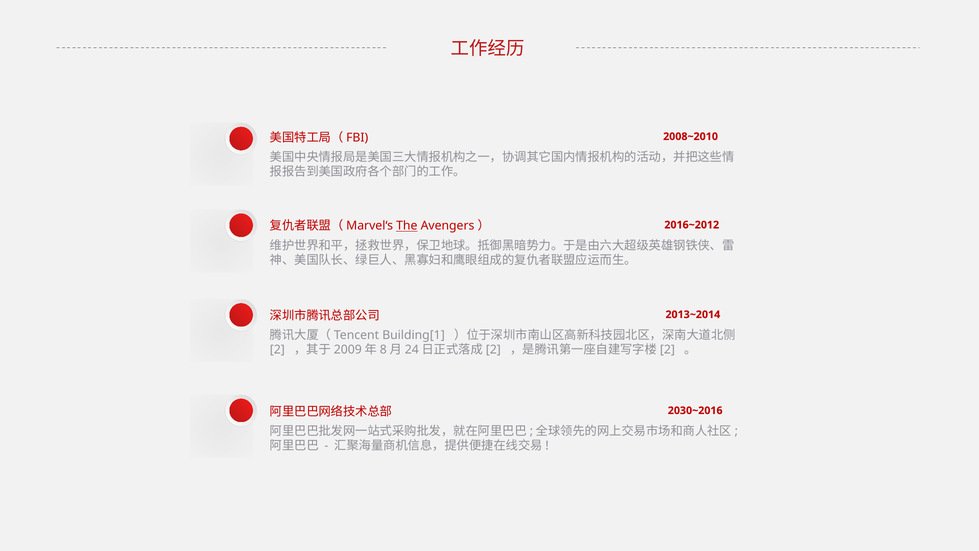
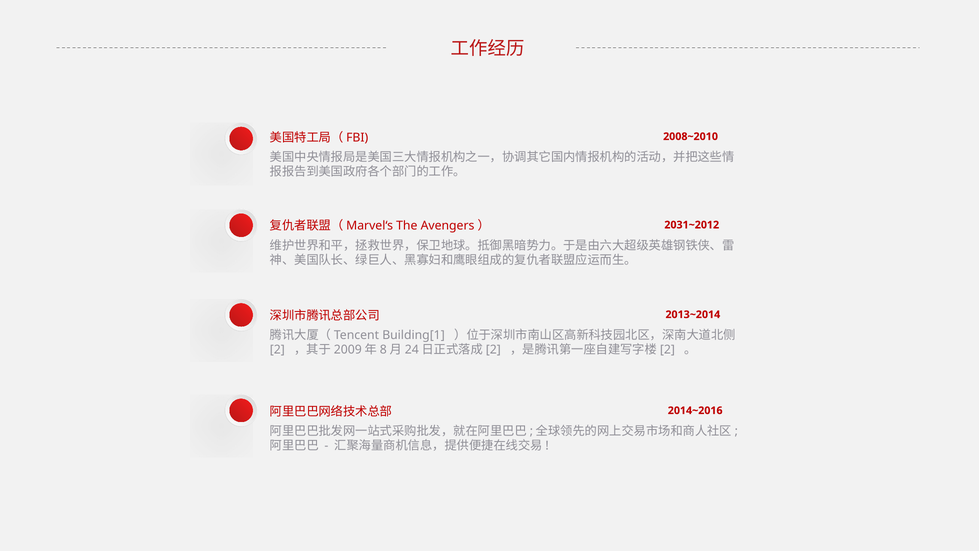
The underline: present -> none (407, 226)
2016~2012: 2016~2012 -> 2031~2012 (692, 225)
2030~2016: 2030~2016 -> 2014~2016 (695, 410)
